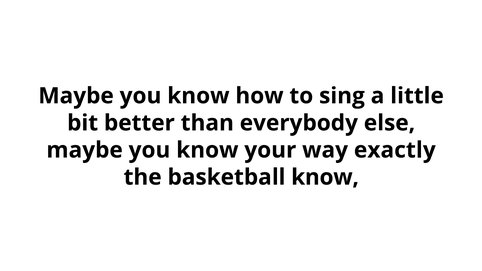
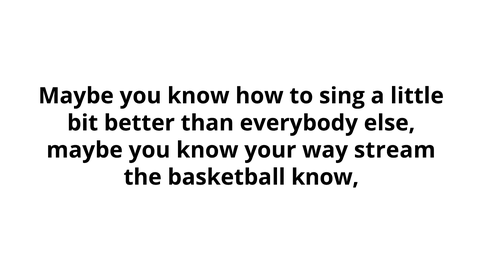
exactly: exactly -> stream (395, 150)
